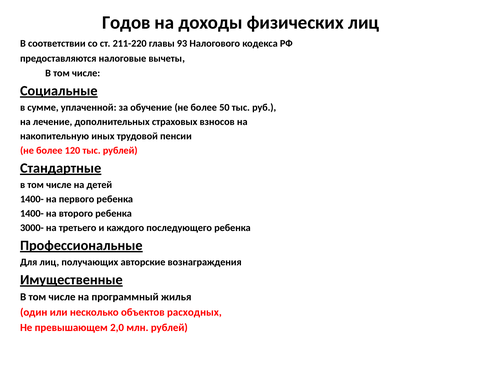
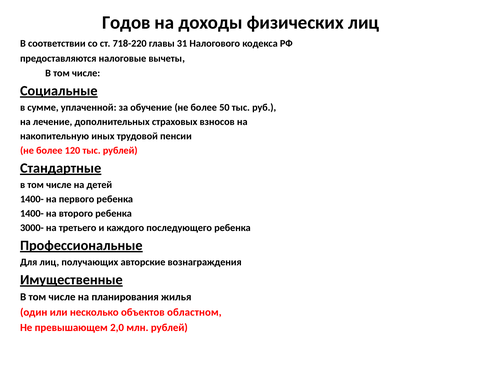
211-220: 211-220 -> 718-220 (130, 43)
93: 93 -> 31 (182, 43)
программный: программный -> планирования (125, 297)
расходных: расходных -> областном (194, 312)
